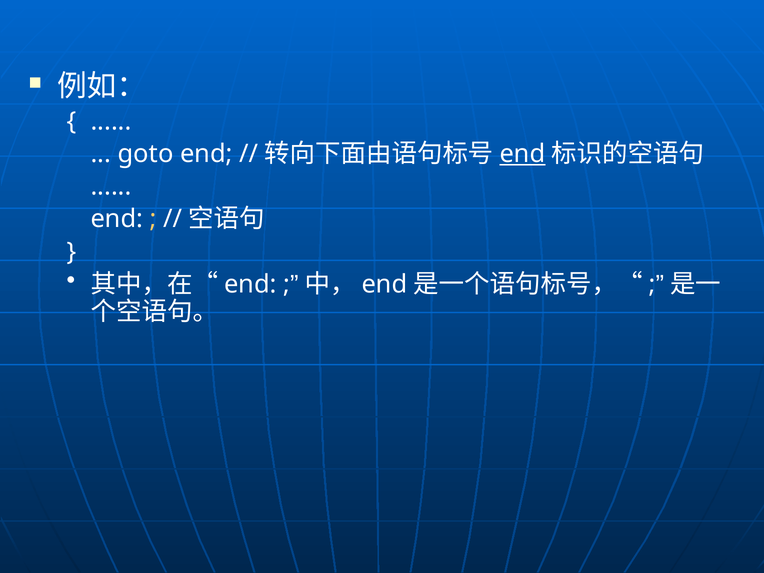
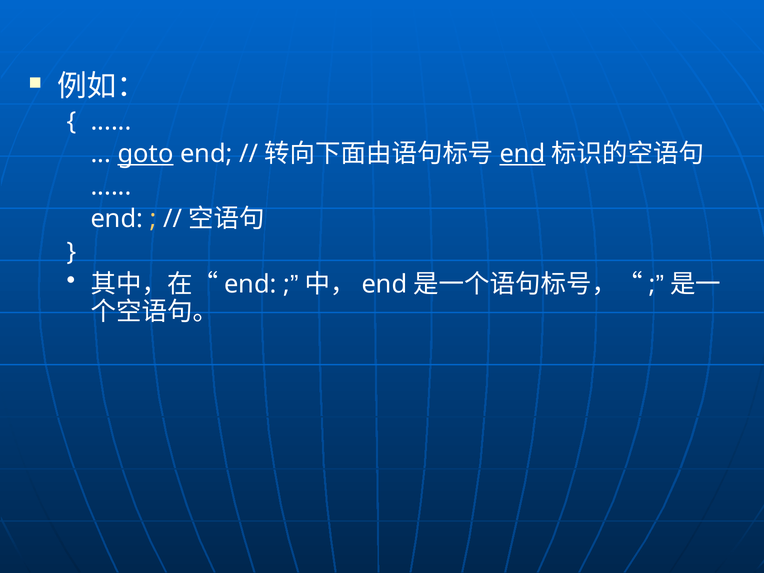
goto underline: none -> present (146, 154)
